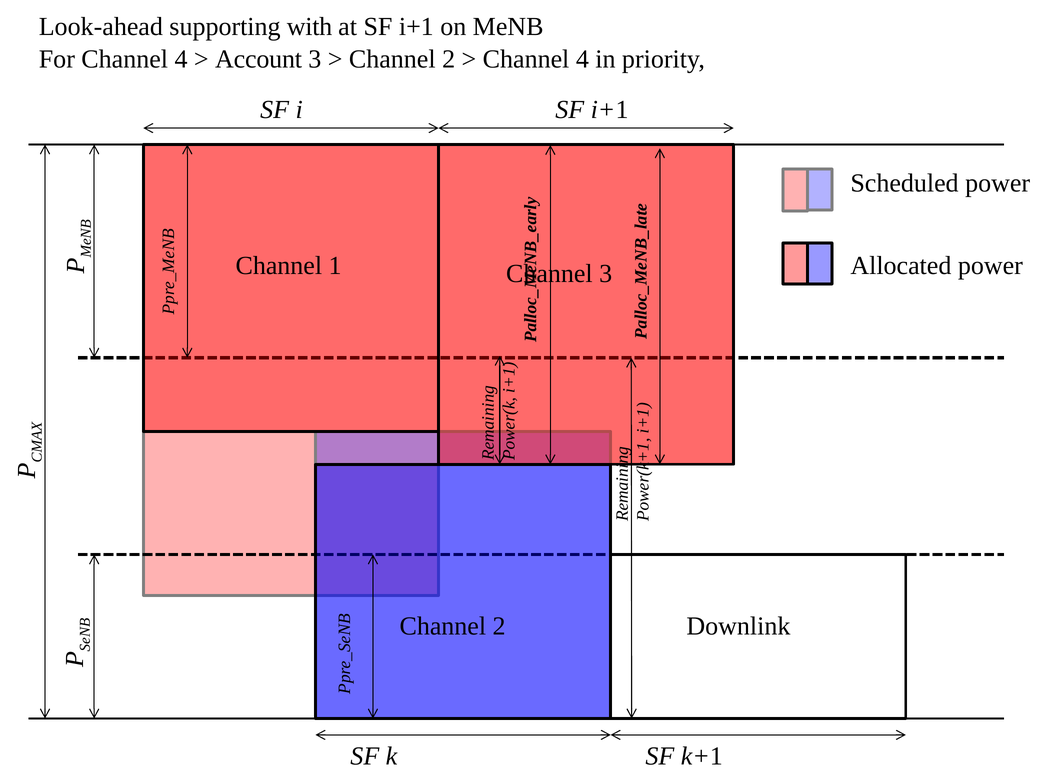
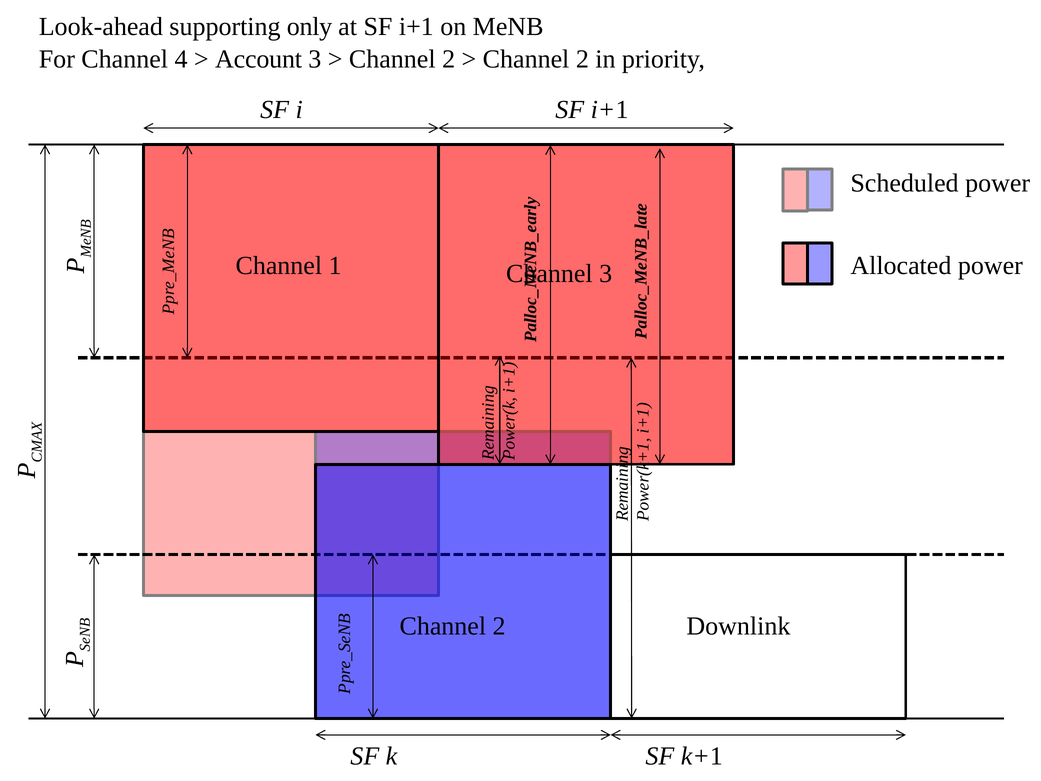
with: with -> only (309, 27)
4: 4 -> 2 (582, 59)
